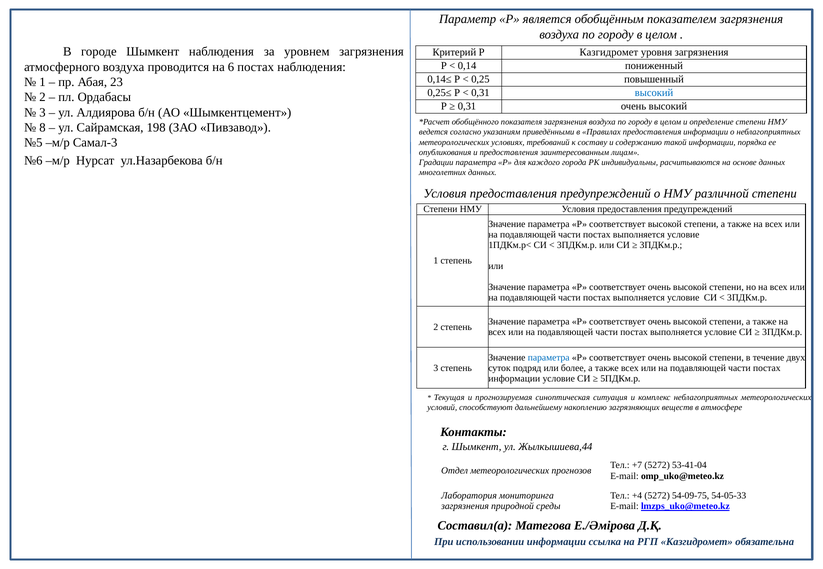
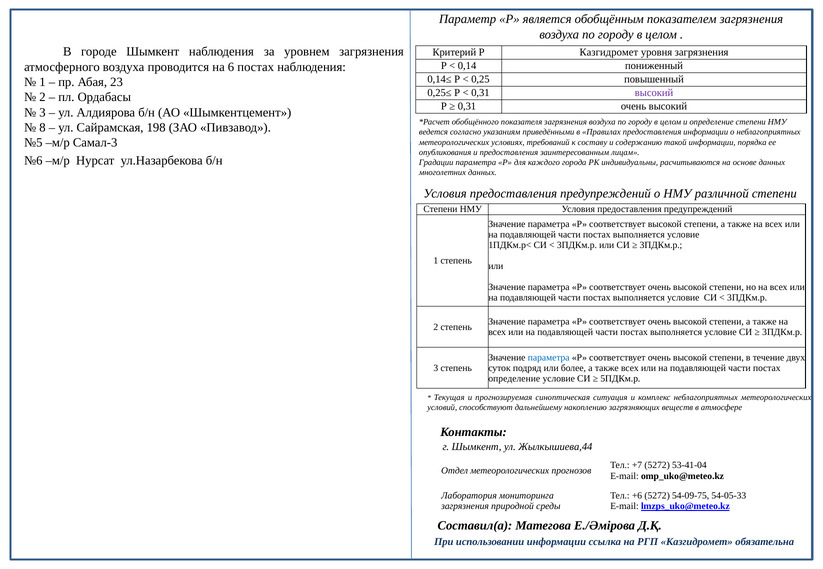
высокий colour: blue -> purple (654, 93)
информации: информации -> определение (514, 379)
+4: +4 -> +6 (637, 496)
